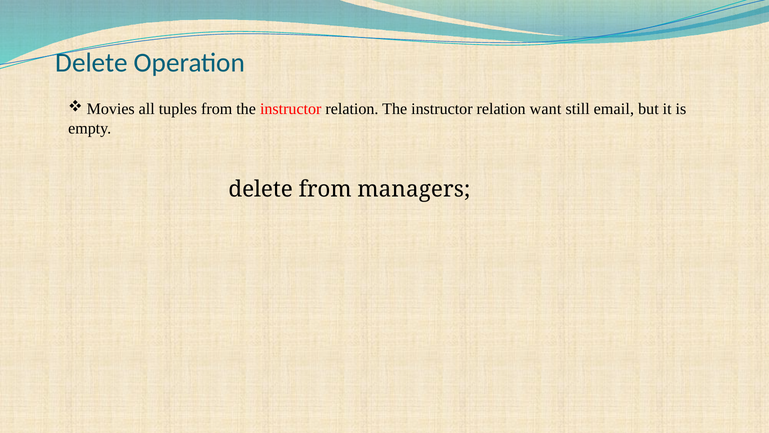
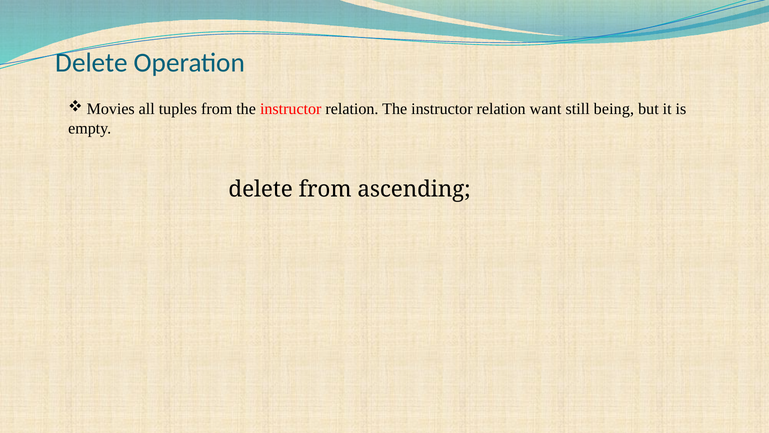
email: email -> being (614, 109)
managers: managers -> ascending (414, 189)
